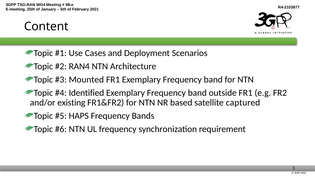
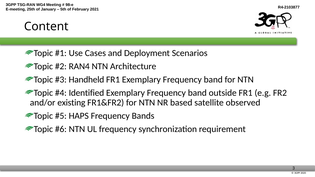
Mounted: Mounted -> Handheld (86, 80)
captured: captured -> observed (243, 103)
